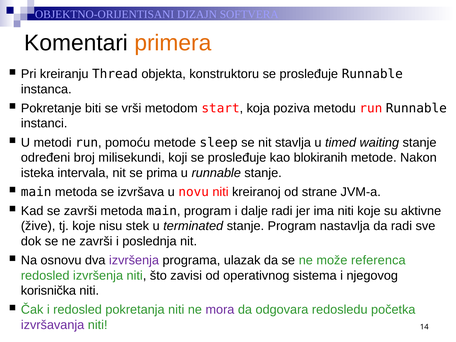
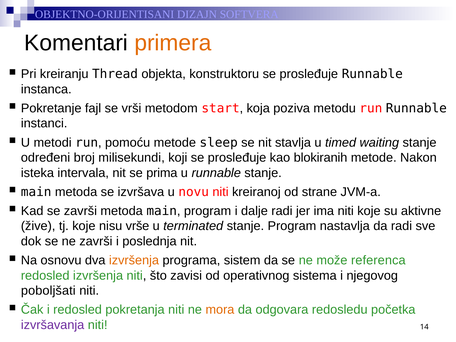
biti: biti -> fajl (93, 108)
stek: stek -> vrše (138, 226)
izvršenja colour: purple -> orange (134, 260)
ulazak: ulazak -> sistem (242, 260)
korisnička: korisnička -> poboljšati (48, 291)
mora colour: purple -> orange (220, 310)
